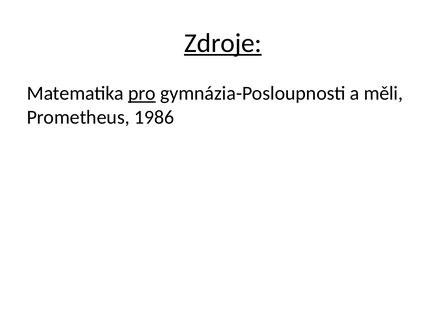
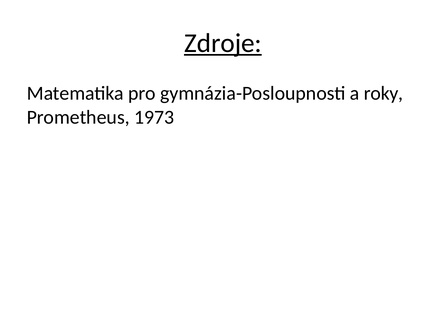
pro underline: present -> none (142, 94)
měli: měli -> roky (383, 94)
1986: 1986 -> 1973 (154, 117)
